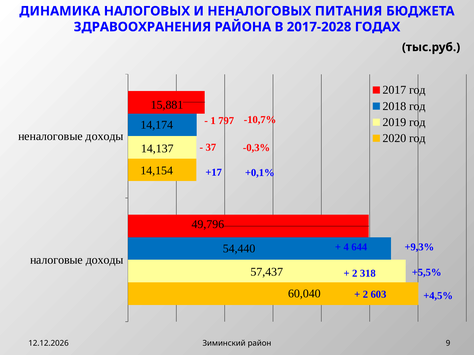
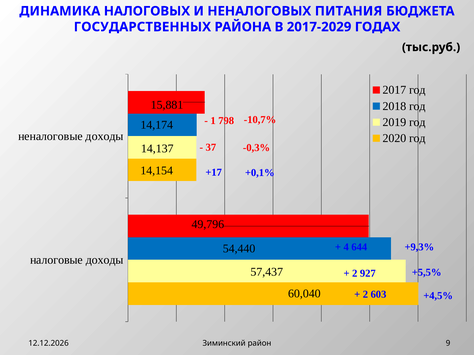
ЗДРАВООХРАНЕНИЯ: ЗДРАВООХРАНЕНИЯ -> ГОСУДАРСТВЕННЫХ (142, 27)
2017-2028: 2017-2028 -> 2017-2029 (319, 27)
797: 797 -> 798 (226, 121)
318: 318 -> 927 (368, 274)
